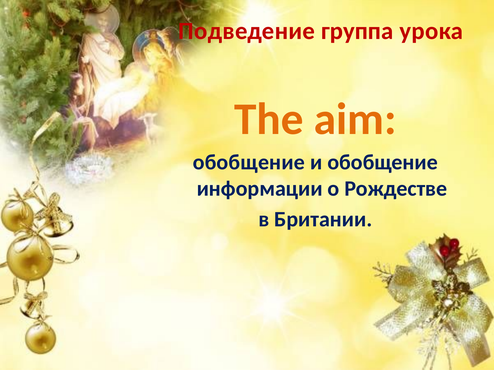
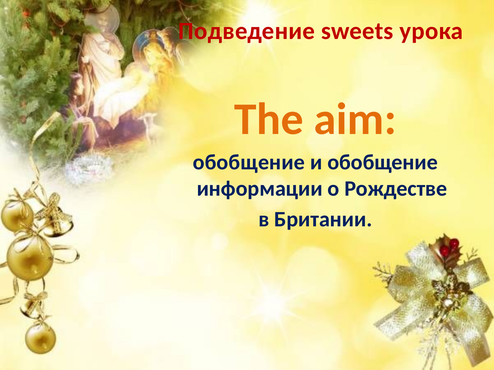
группа: группа -> sweets (357, 31)
